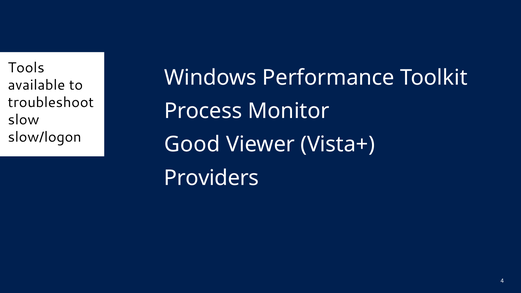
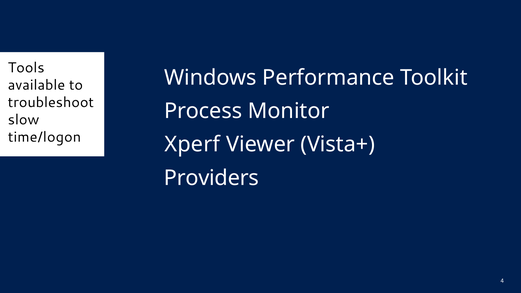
slow/logon: slow/logon -> time/logon (45, 137)
Good: Good -> Xperf (192, 144)
